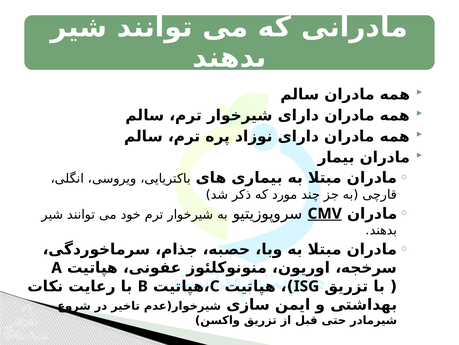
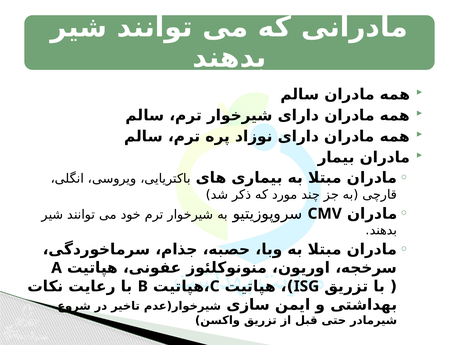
CMV underline: present -> none (325, 213)
